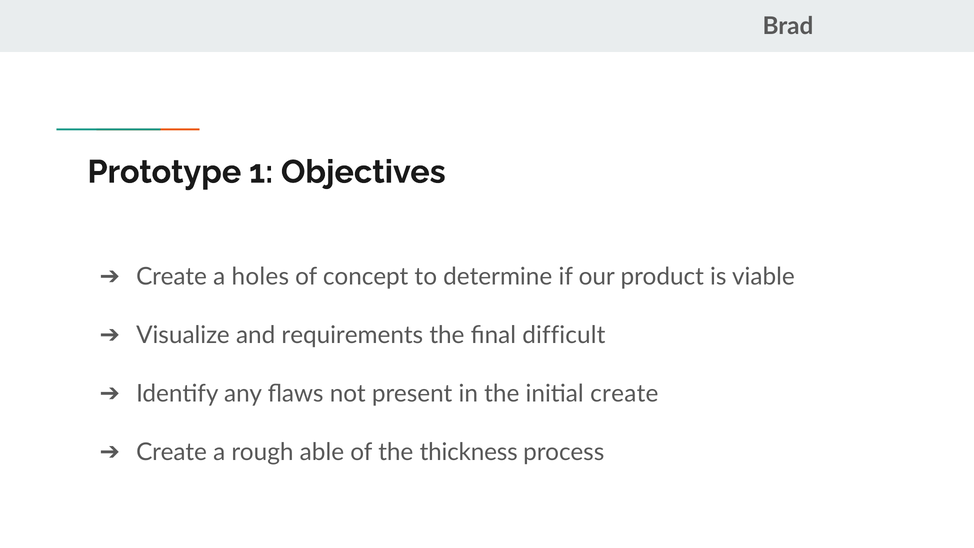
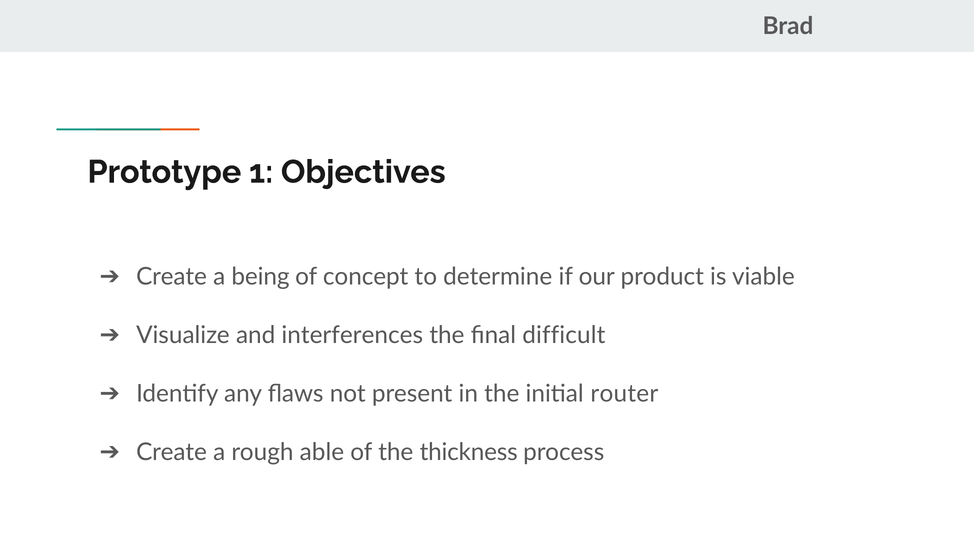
holes: holes -> being (260, 277)
requirements: requirements -> interferences (352, 335)
initial create: create -> router (624, 394)
